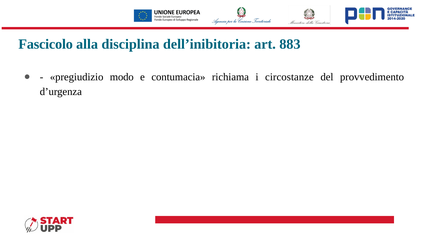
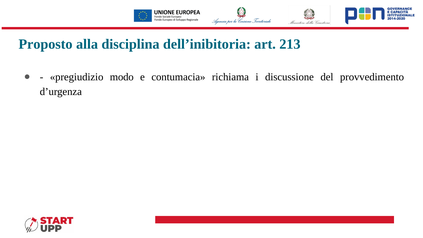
Fascicolo: Fascicolo -> Proposto (46, 44)
883: 883 -> 213 (290, 44)
circostanze: circostanze -> discussione (289, 77)
